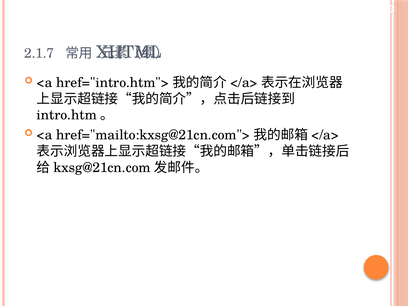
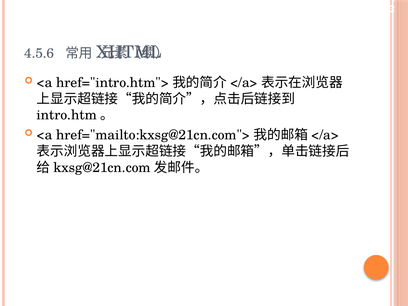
2.1.7: 2.1.7 -> 4.5.6 (39, 53)
